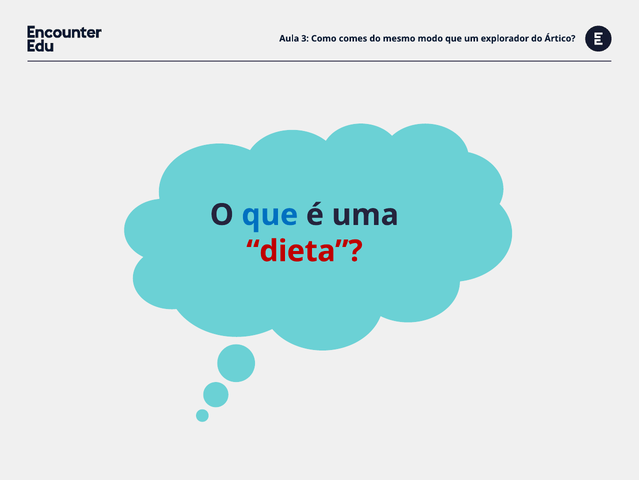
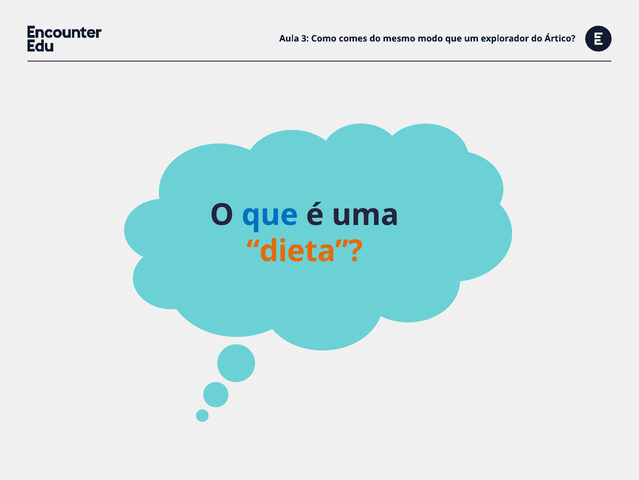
dieta colour: red -> orange (304, 251)
